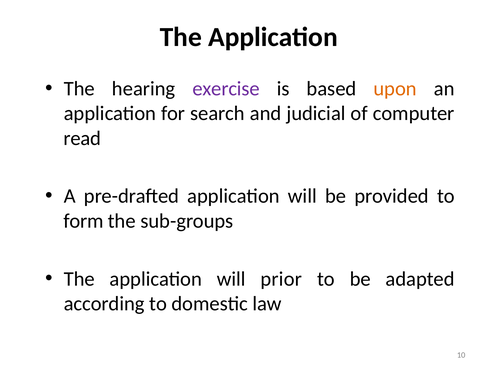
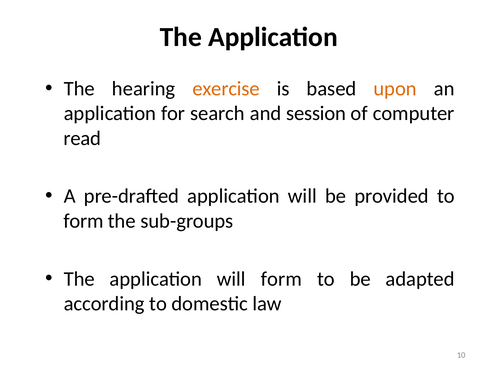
exercise colour: purple -> orange (226, 89)
judicial: judicial -> session (316, 113)
will prior: prior -> form (281, 278)
